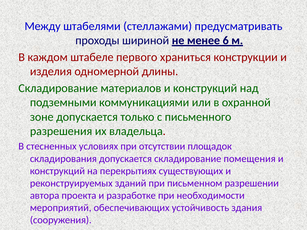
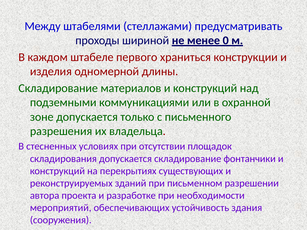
6: 6 -> 0 (226, 41)
помещения: помещения -> фонтанчики (250, 159)
